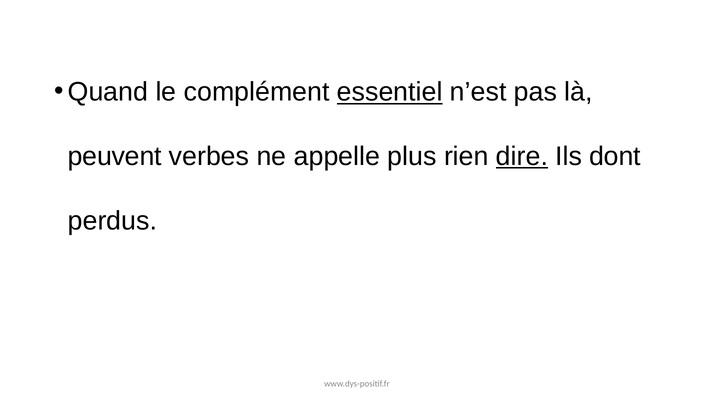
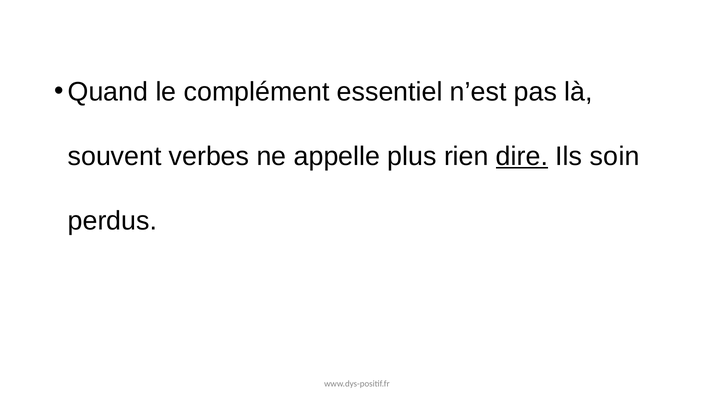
essentiel underline: present -> none (390, 92)
peuvent: peuvent -> souvent (115, 156)
dont: dont -> soin (615, 156)
